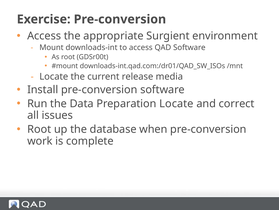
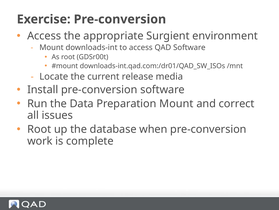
Preparation Locate: Locate -> Mount (176, 103)
